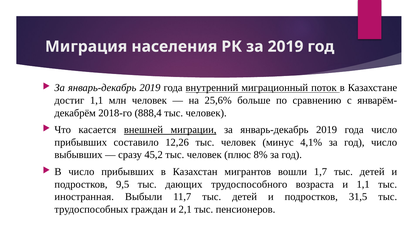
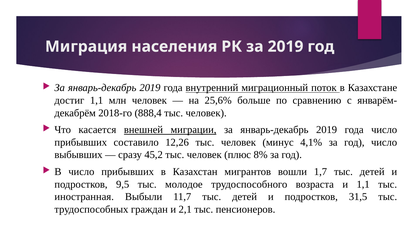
дающих: дающих -> молодое (184, 184)
